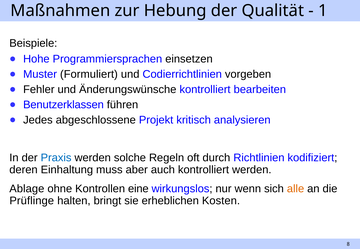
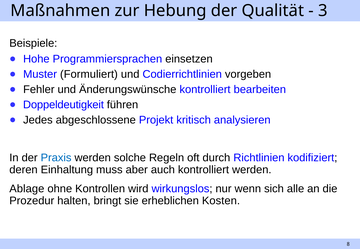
1: 1 -> 3 (323, 11)
Benutzerklassen: Benutzerklassen -> Doppeldeutigkeit (63, 105)
eine: eine -> wird (138, 189)
alle colour: orange -> black (296, 189)
Prüflinge: Prüflinge -> Prozedur (32, 201)
